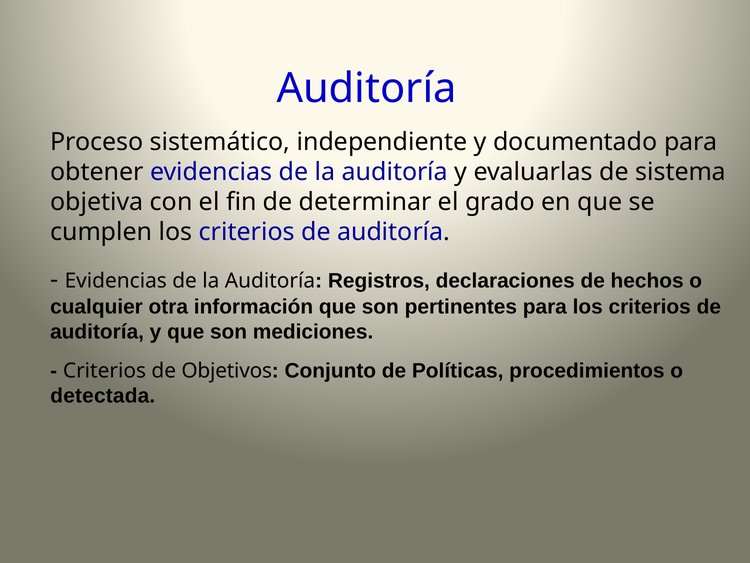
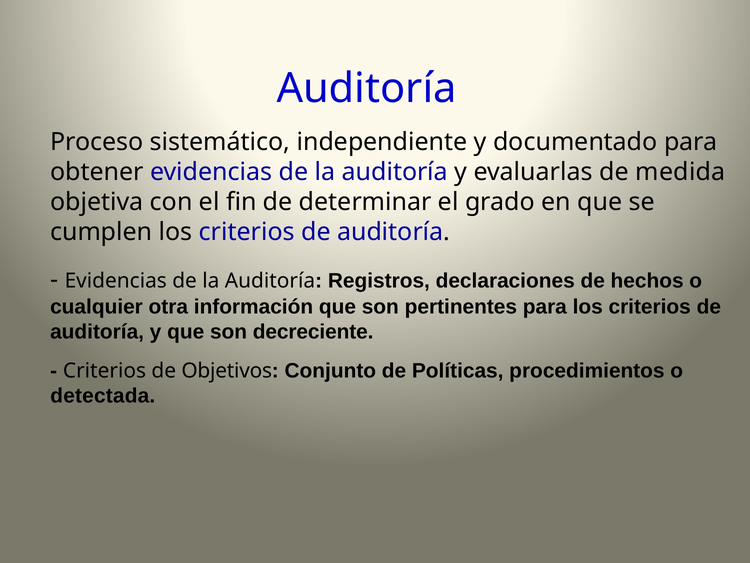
sistema: sistema -> medida (680, 172)
mediciones: mediciones -> decreciente (313, 332)
